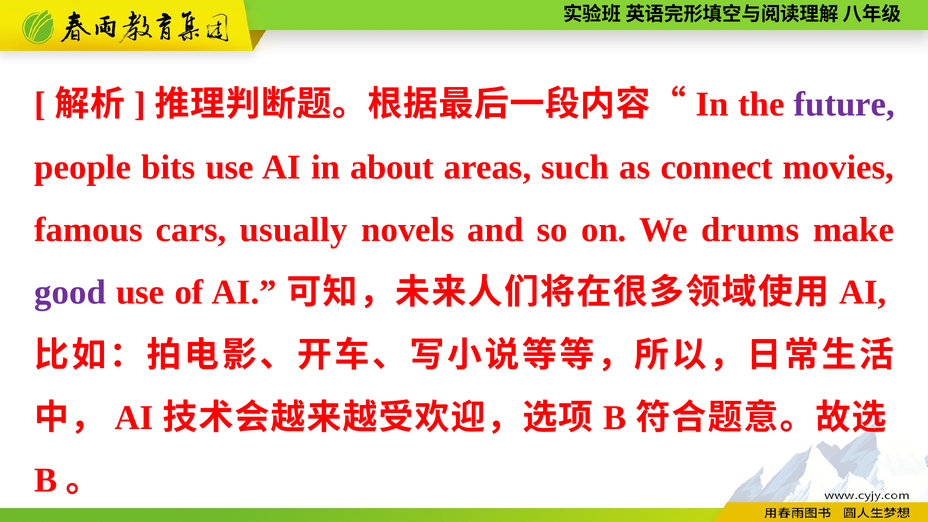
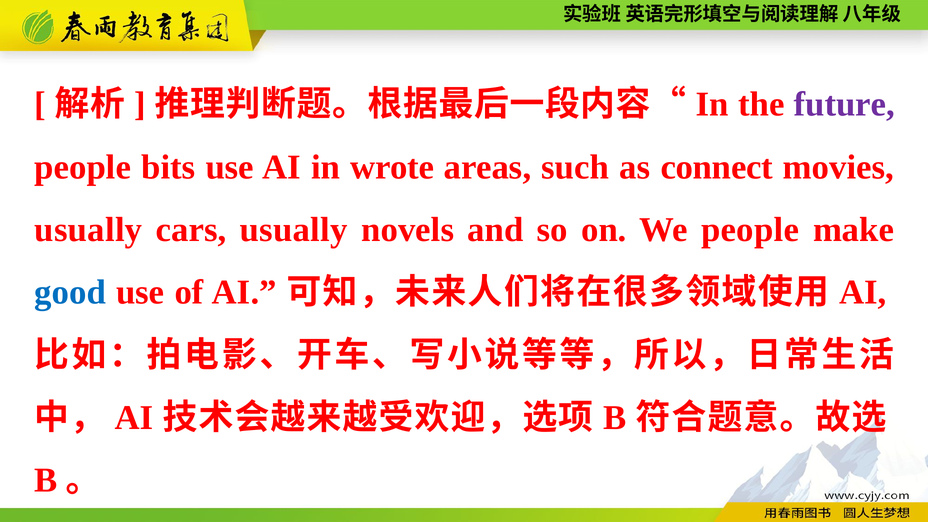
about: about -> wrote (392, 167)
famous: famous -> usually (88, 230)
We drums: drums -> people (750, 230)
good colour: purple -> blue (70, 292)
